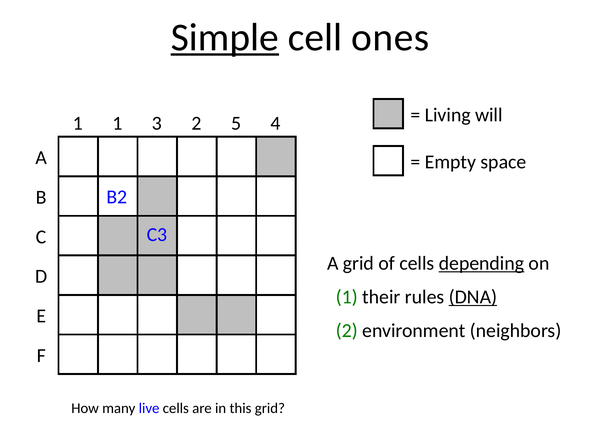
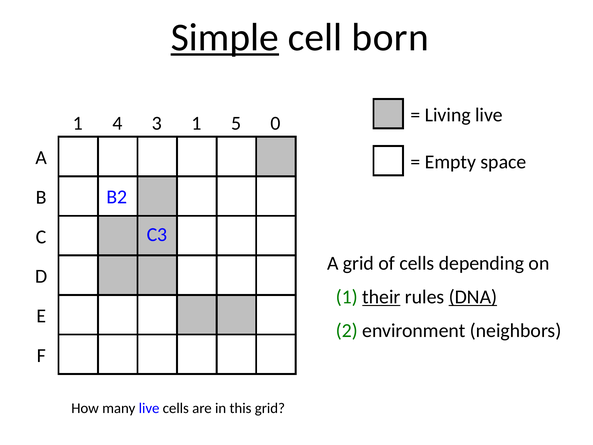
ones: ones -> born (390, 37)
Living will: will -> live (489, 115)
1 1: 1 -> 4 (117, 123)
3 2: 2 -> 1 (197, 123)
4: 4 -> 0 (276, 123)
depending underline: present -> none (482, 263)
their underline: none -> present (381, 297)
